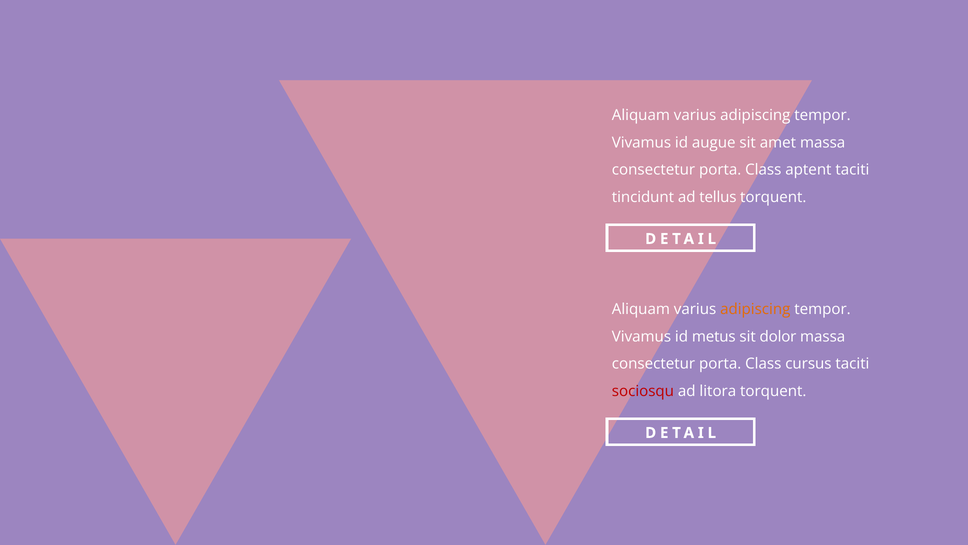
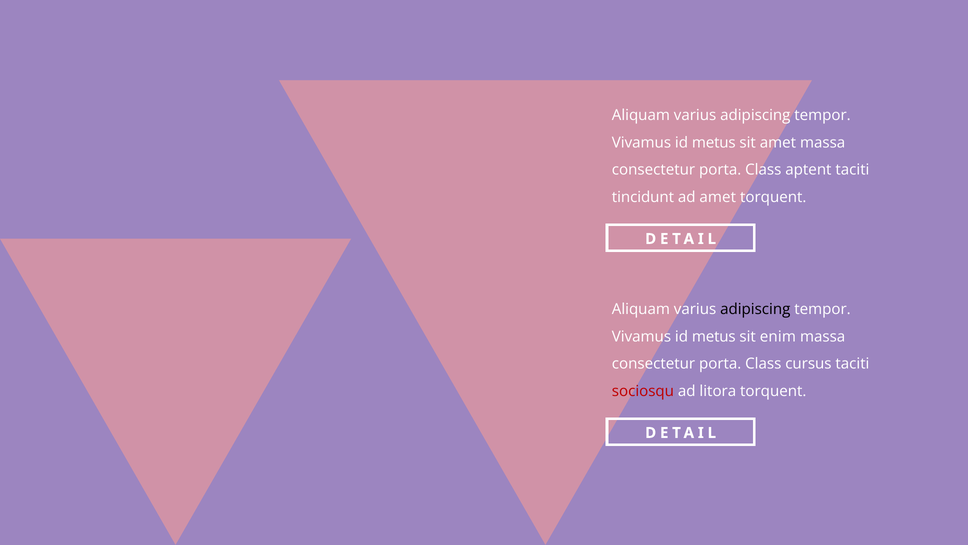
augue: augue -> metus (714, 143)
ad tellus: tellus -> amet (718, 197)
adipiscing colour: orange -> black (755, 309)
dolor: dolor -> enim (778, 336)
